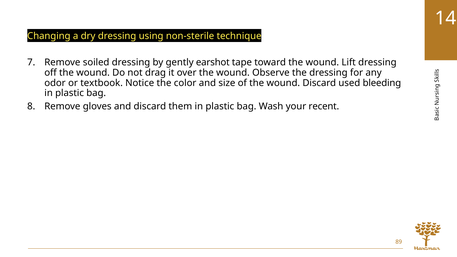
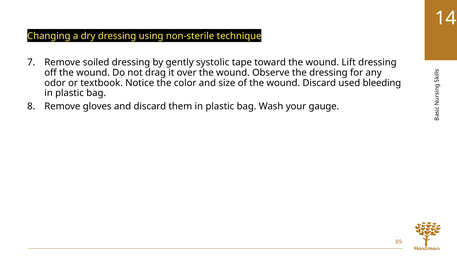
earshot: earshot -> systolic (213, 62)
recent: recent -> gauge (324, 106)
